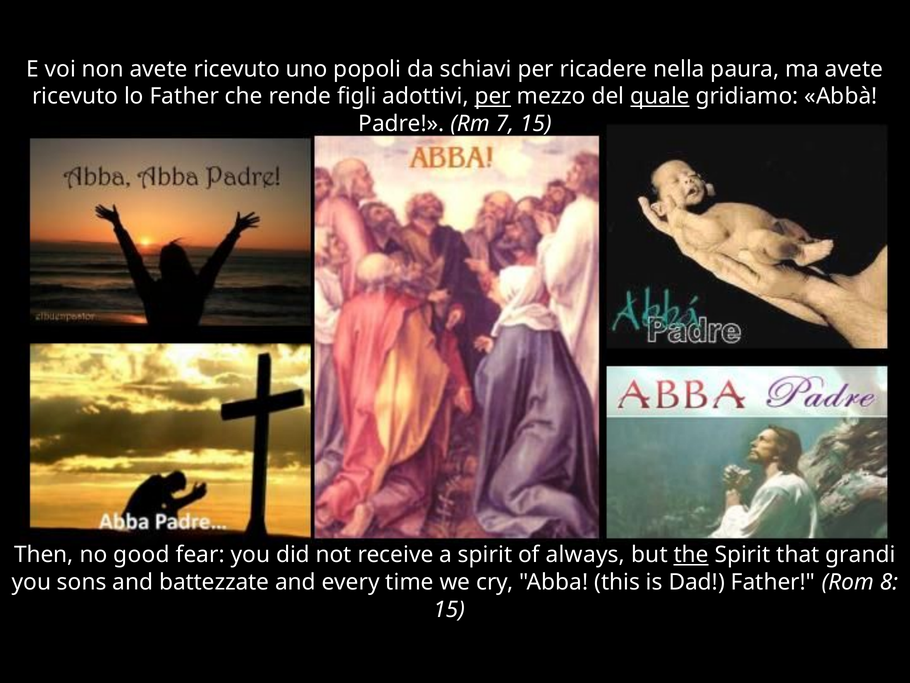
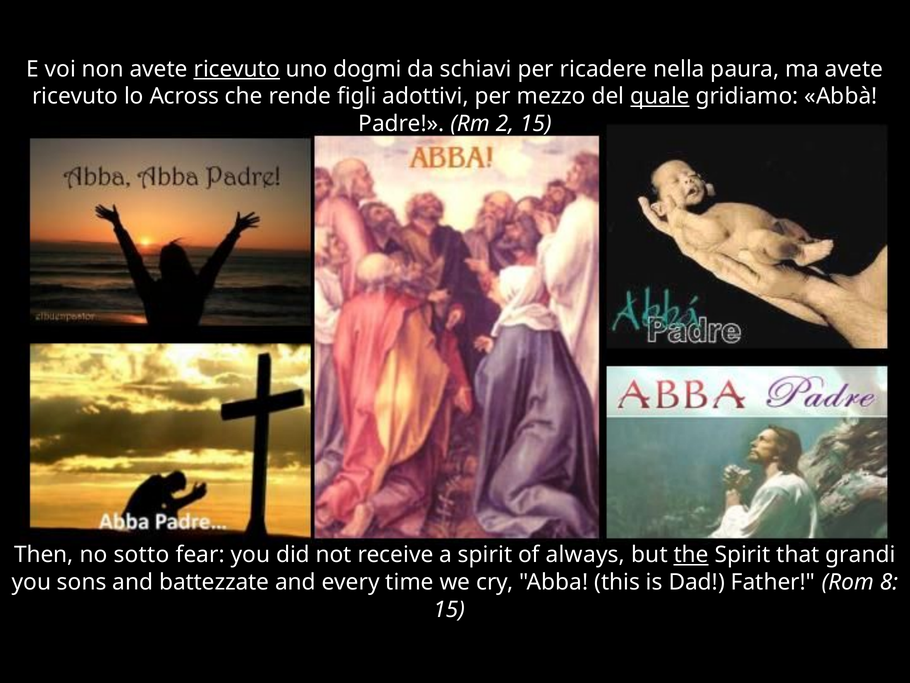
ricevuto underline: none -> present (237, 69)
popoli: popoli -> dogmi (368, 69)
lo Father: Father -> Across (184, 96)
per underline: present -> none (493, 96)
7: 7 -> 2 (505, 124)
good: good -> sotto (142, 554)
